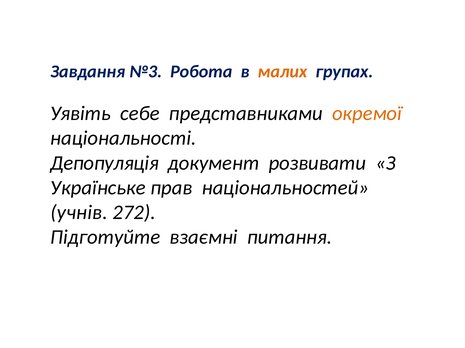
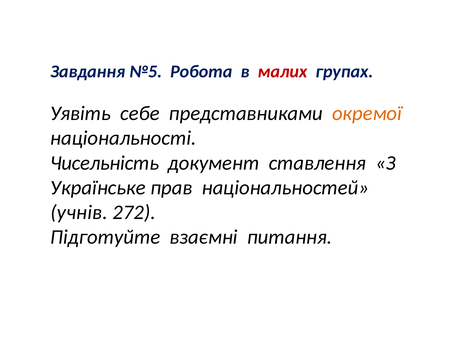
№3: №3 -> №5 (146, 72)
малих colour: orange -> red (282, 72)
Депопуляція: Депопуляція -> Чисельність (105, 163)
розвивати: розвивати -> ставлення (317, 163)
